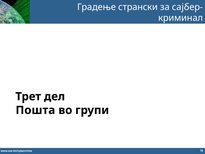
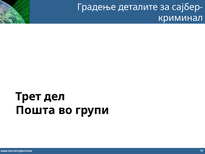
странски: странски -> деталите (138, 7)
